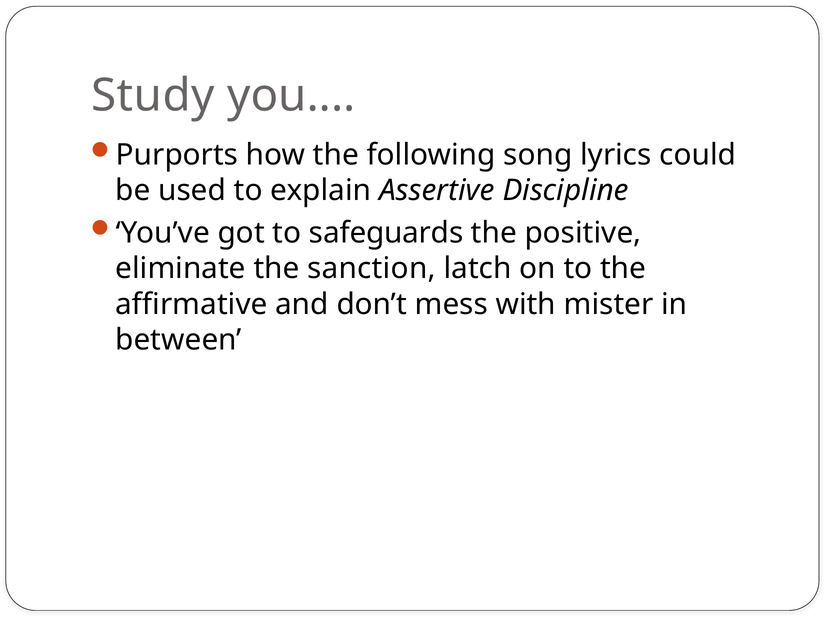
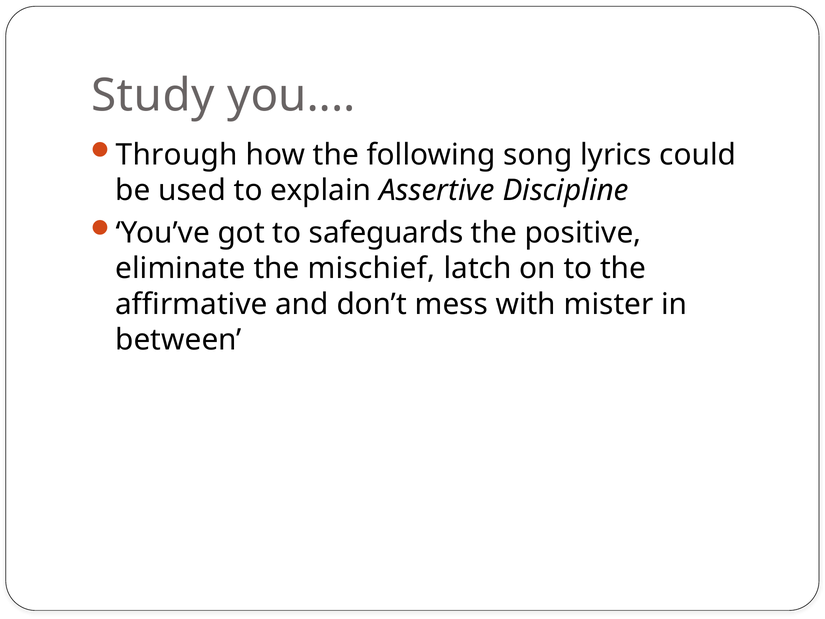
Purports: Purports -> Through (177, 155)
sanction: sanction -> mischief (371, 268)
